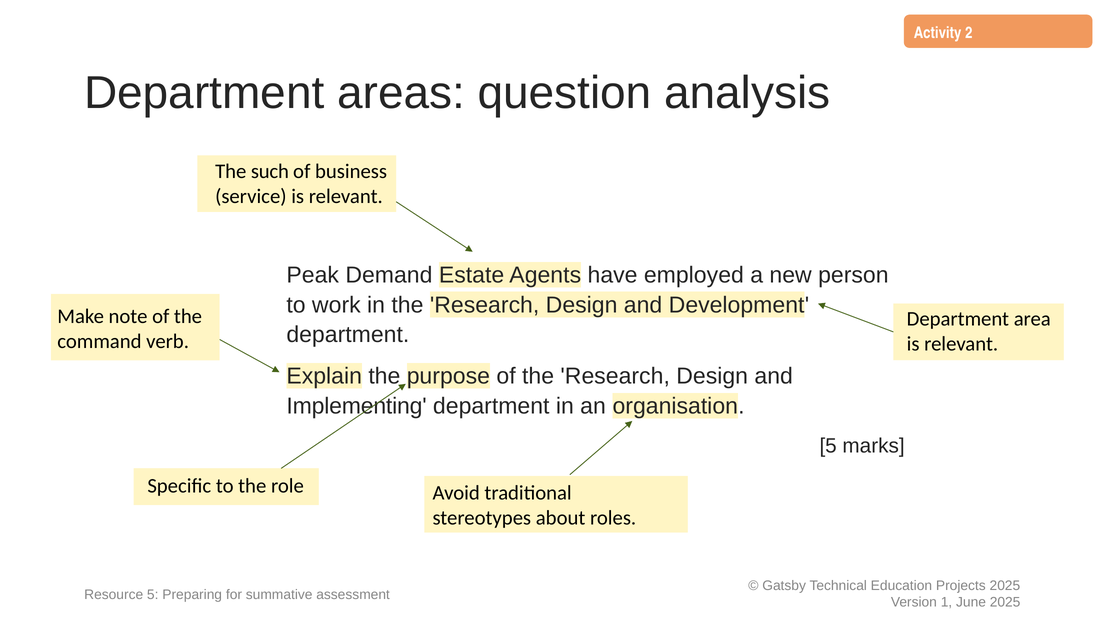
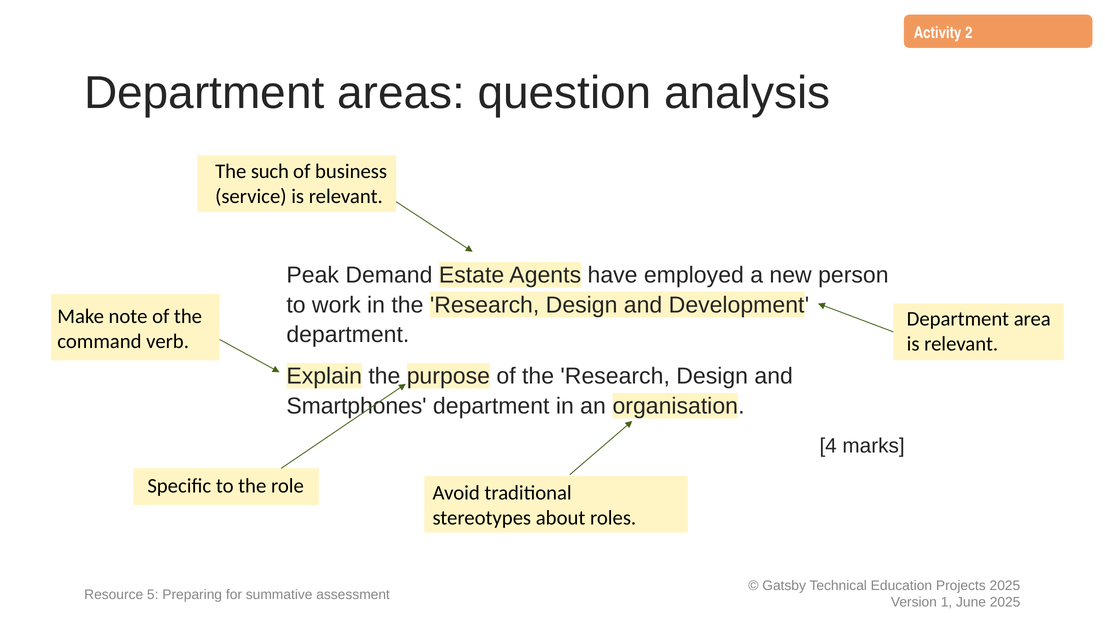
Implementing: Implementing -> Smartphones (357, 406)
5: 5 -> 4 (828, 445)
